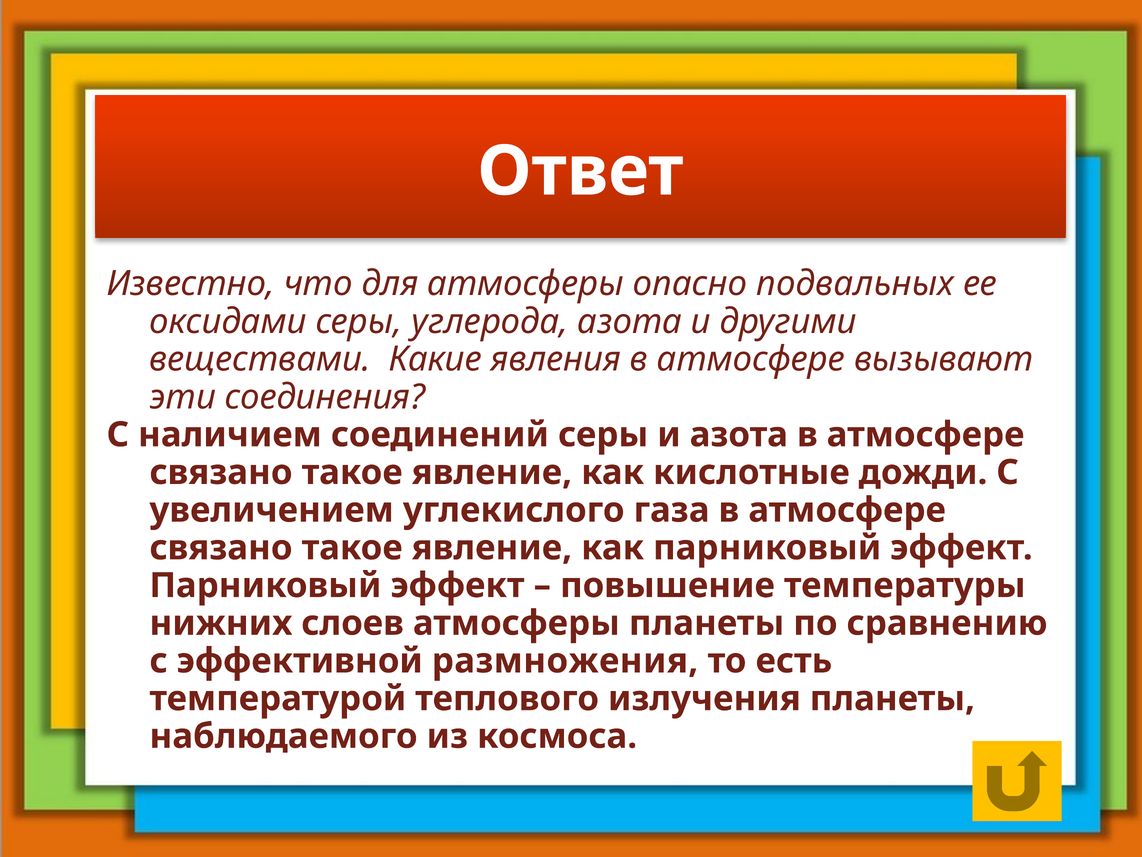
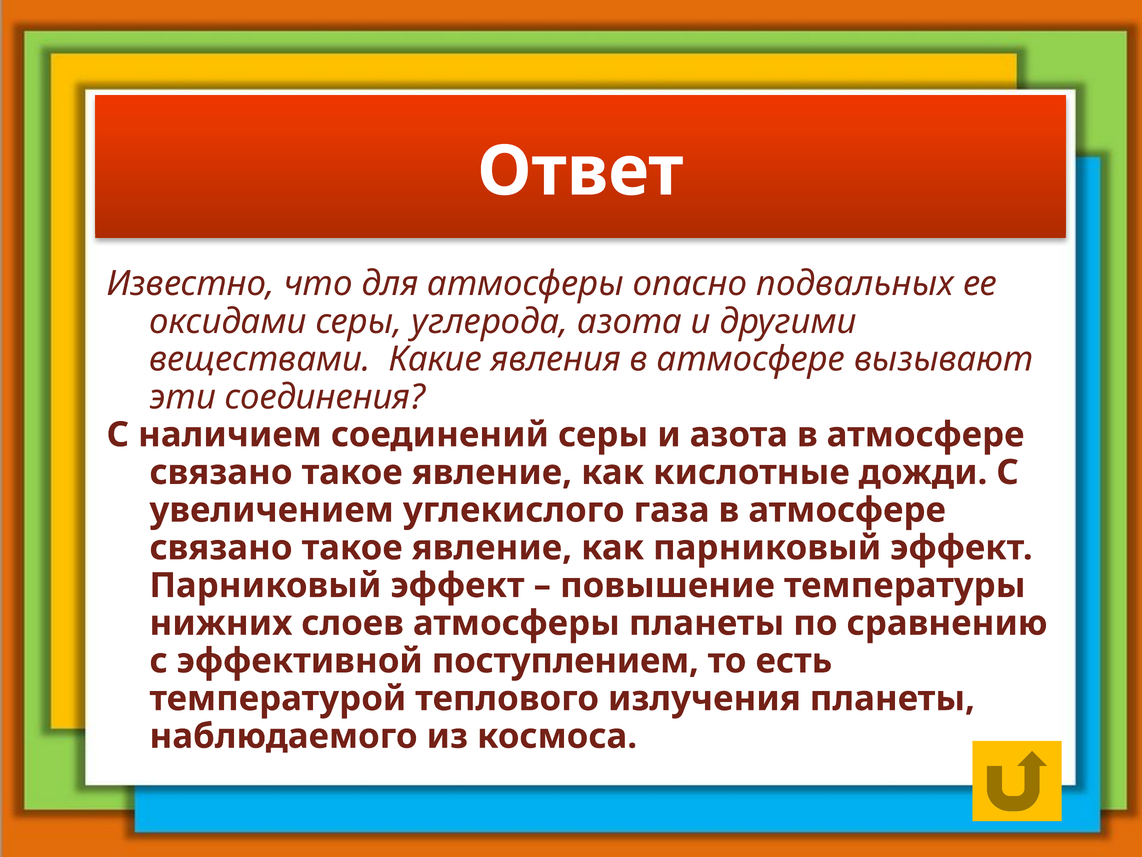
размножения: размножения -> поступлением (565, 661)
